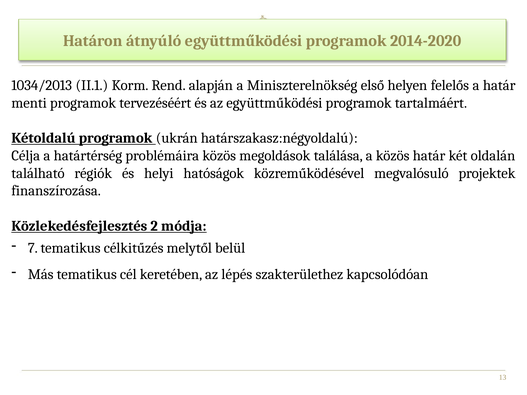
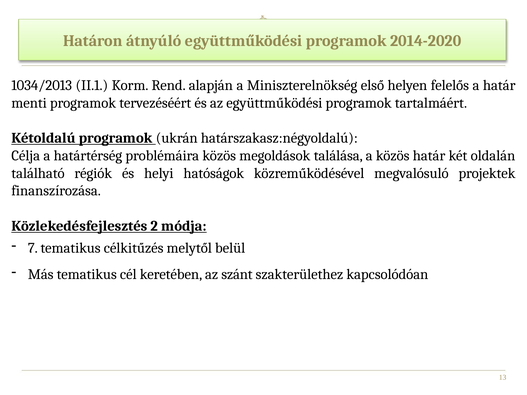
lépés: lépés -> szánt (237, 274)
